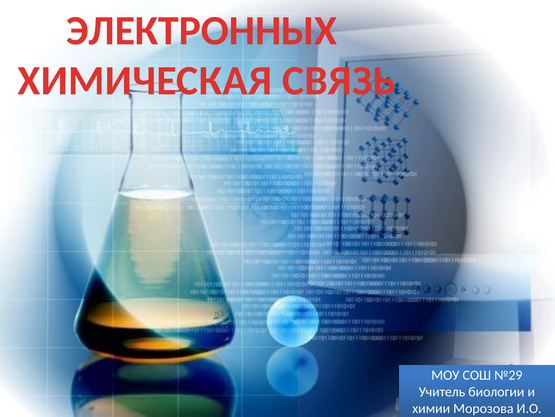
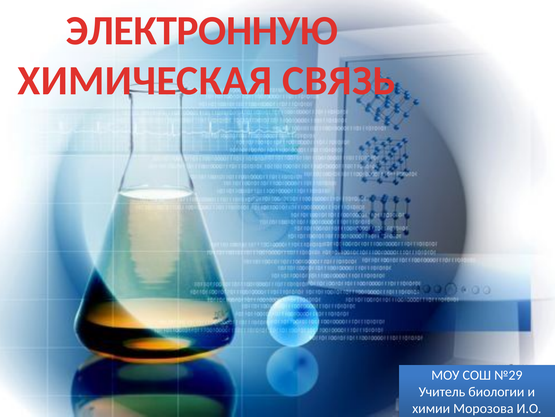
ЭЛЕКТРОННЫХ: ЭЛЕКТРОННЫХ -> ЭЛЕКТРОННУЮ (202, 31)
